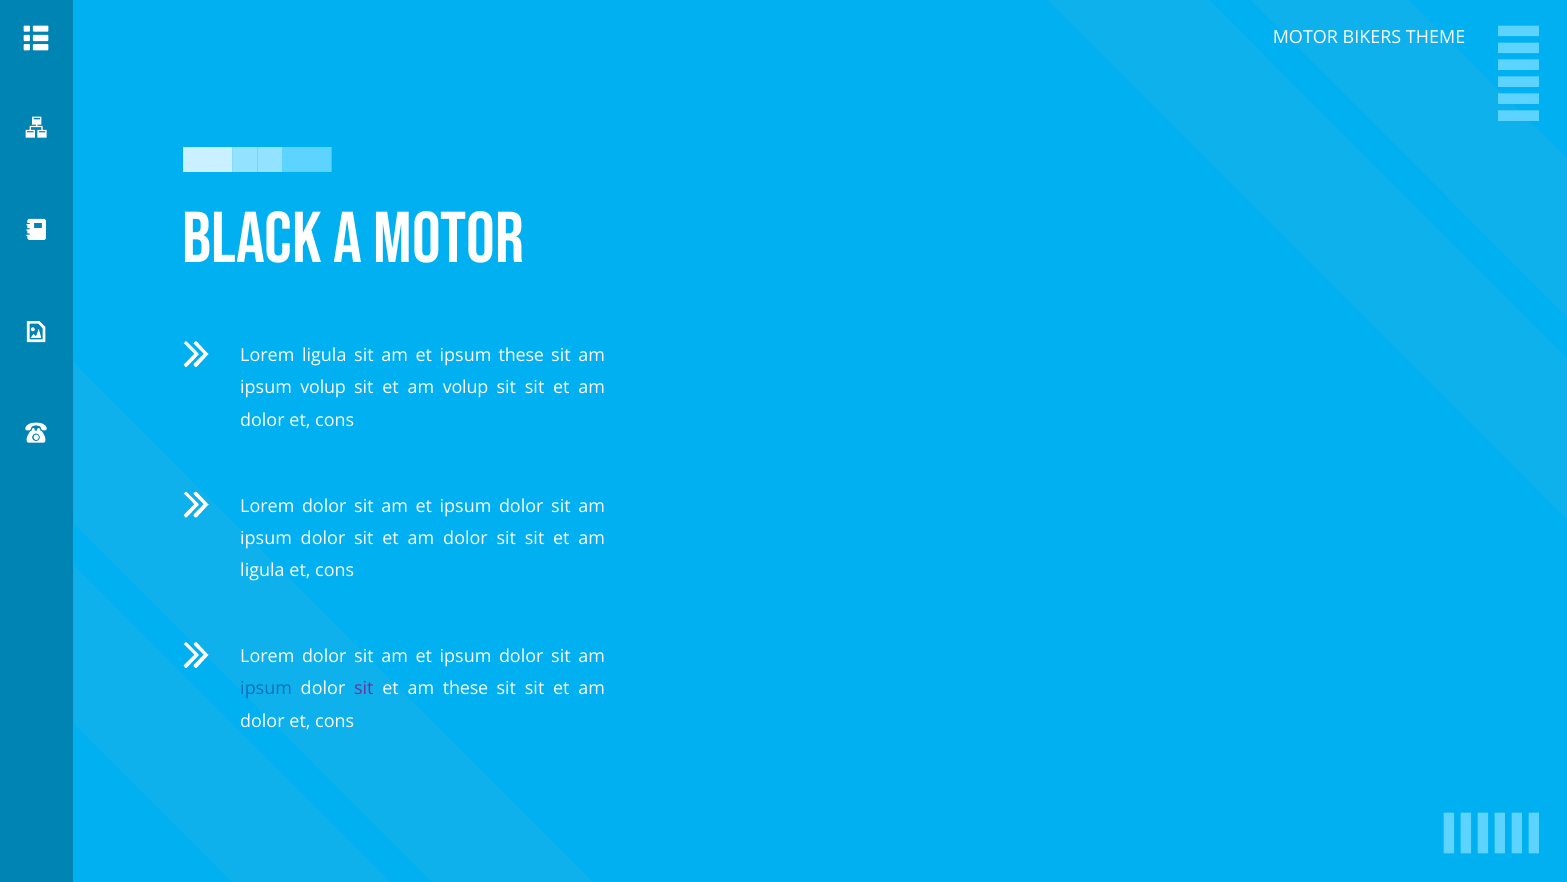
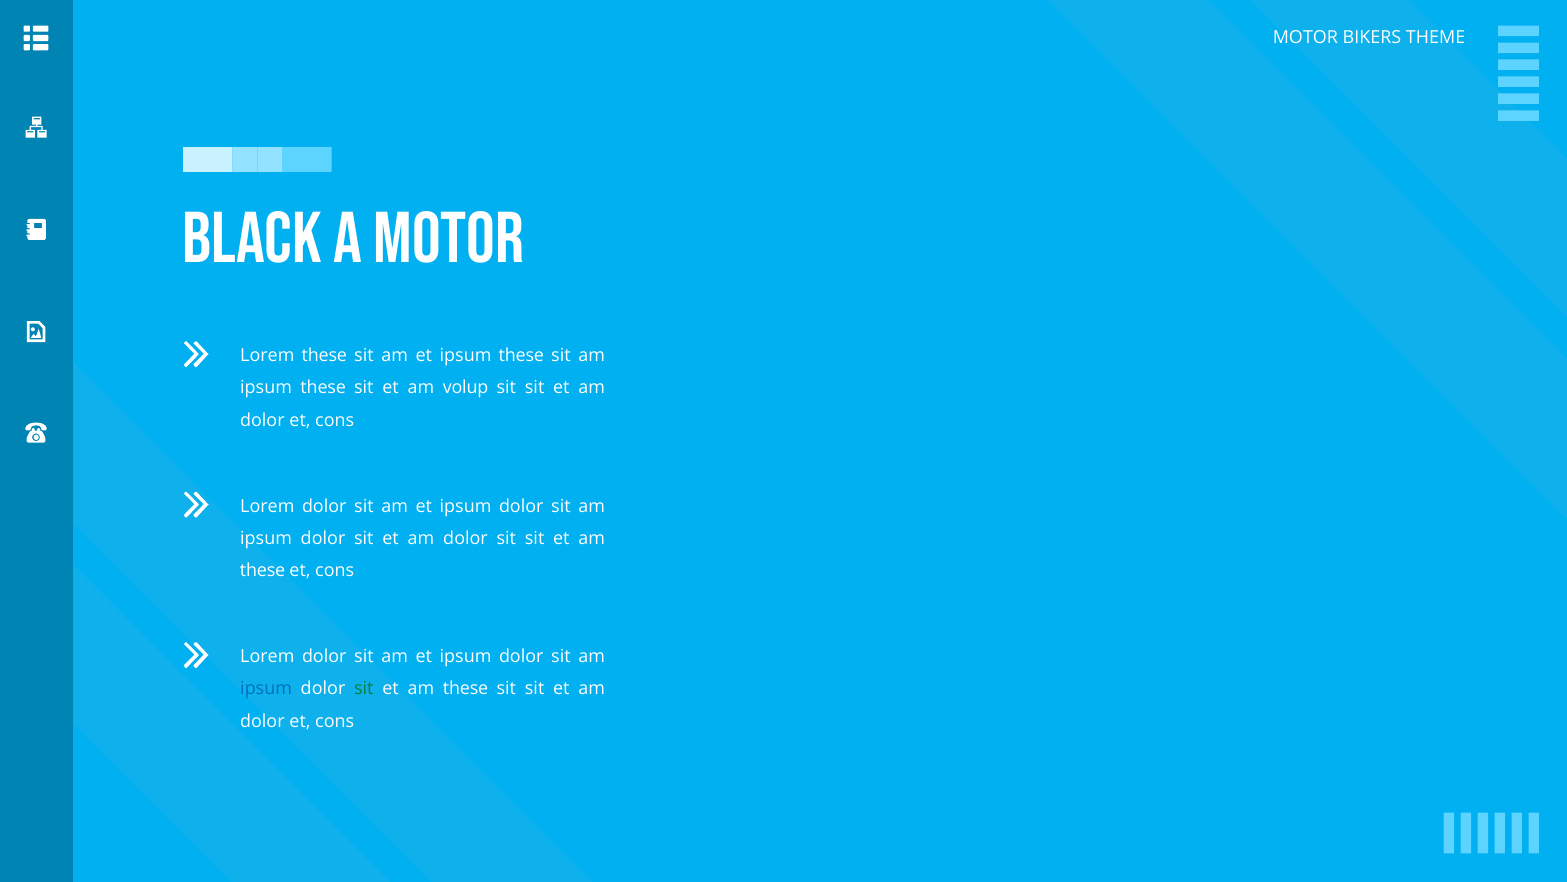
Lorem ligula: ligula -> these (324, 355)
volup: volup -> these (323, 388)
ligula: ligula -> these (263, 570)
sit colour: purple -> green (364, 688)
